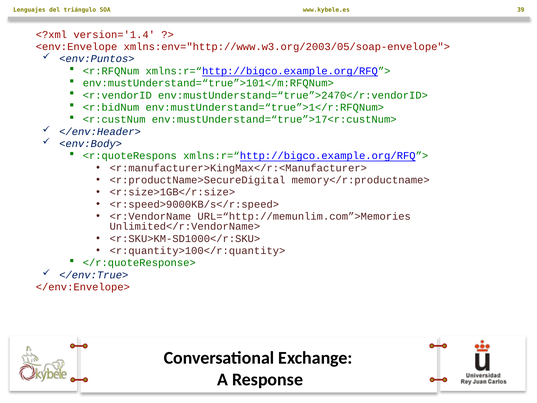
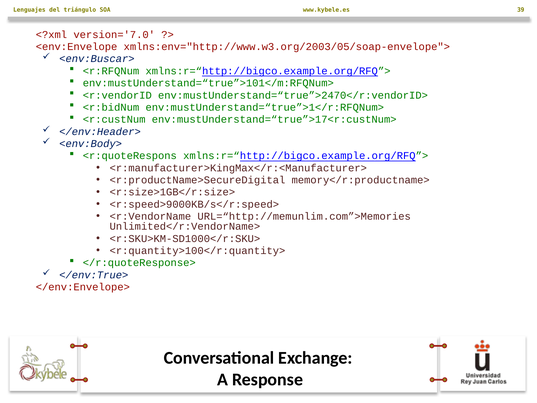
version='1.4: version='1.4 -> version='7.0 (114, 35)
<env:Puntos>: <env:Puntos> -> <env:Buscar> (97, 59)
